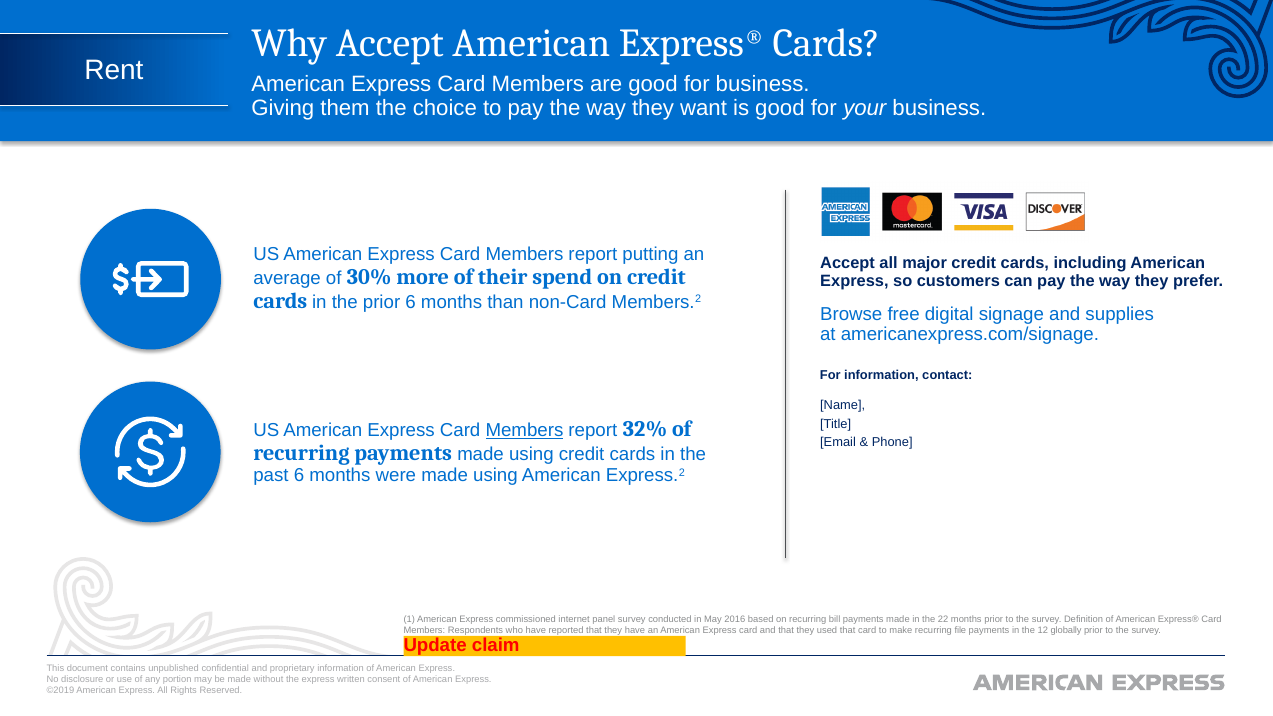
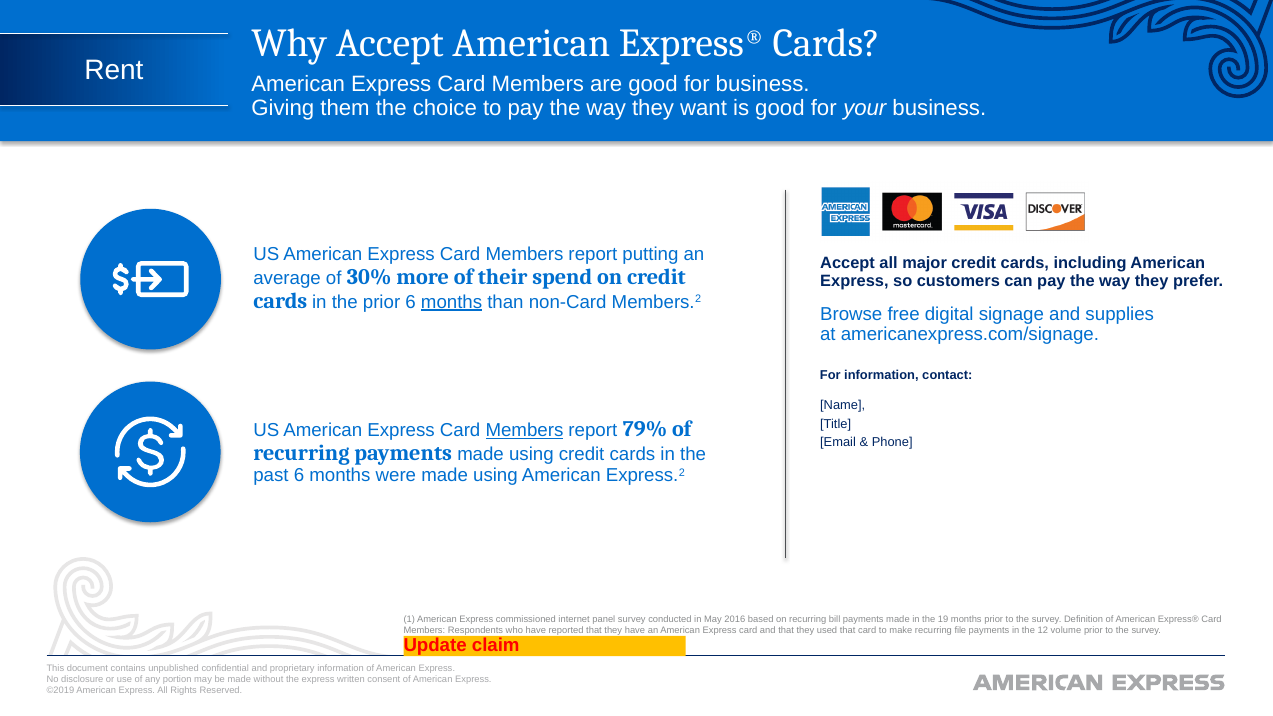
months underline: none -> present (452, 302)
32%: 32% -> 79% (645, 429)
22: 22 -> 19 (943, 620)
globally: globally -> volume (1066, 631)
